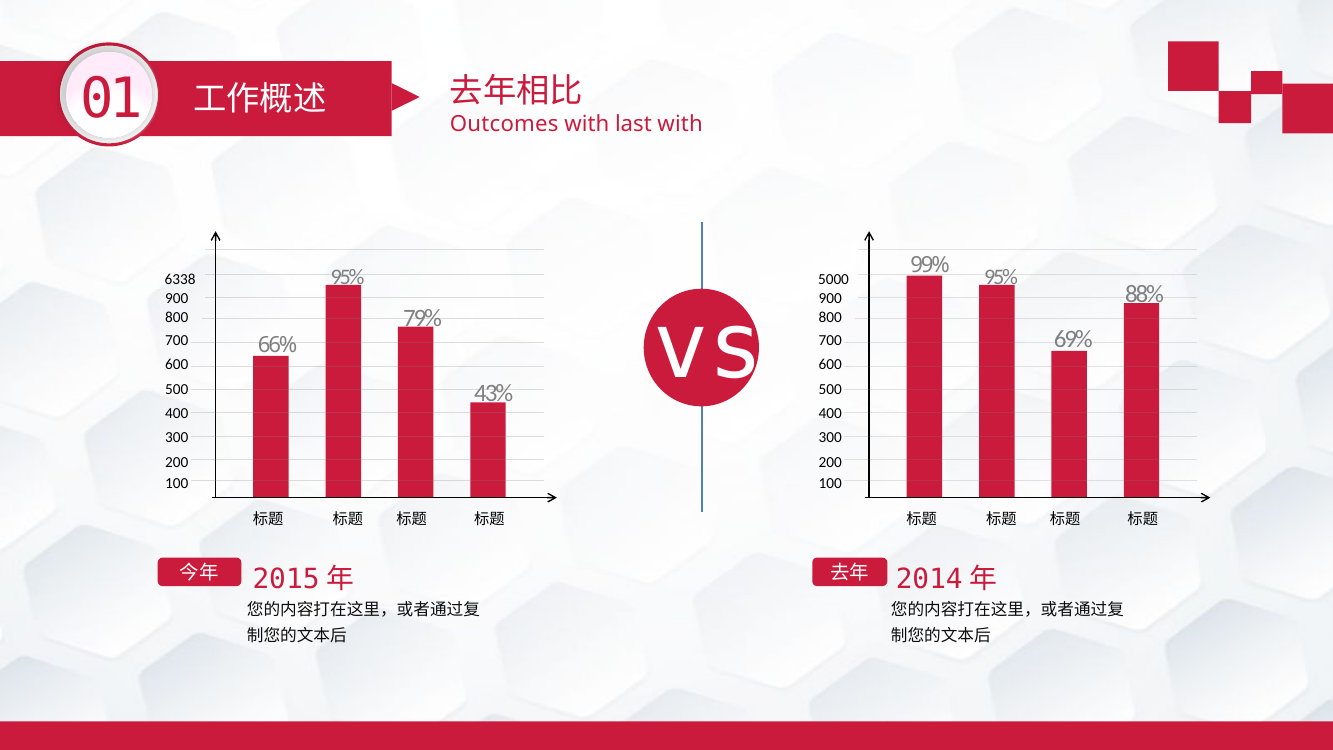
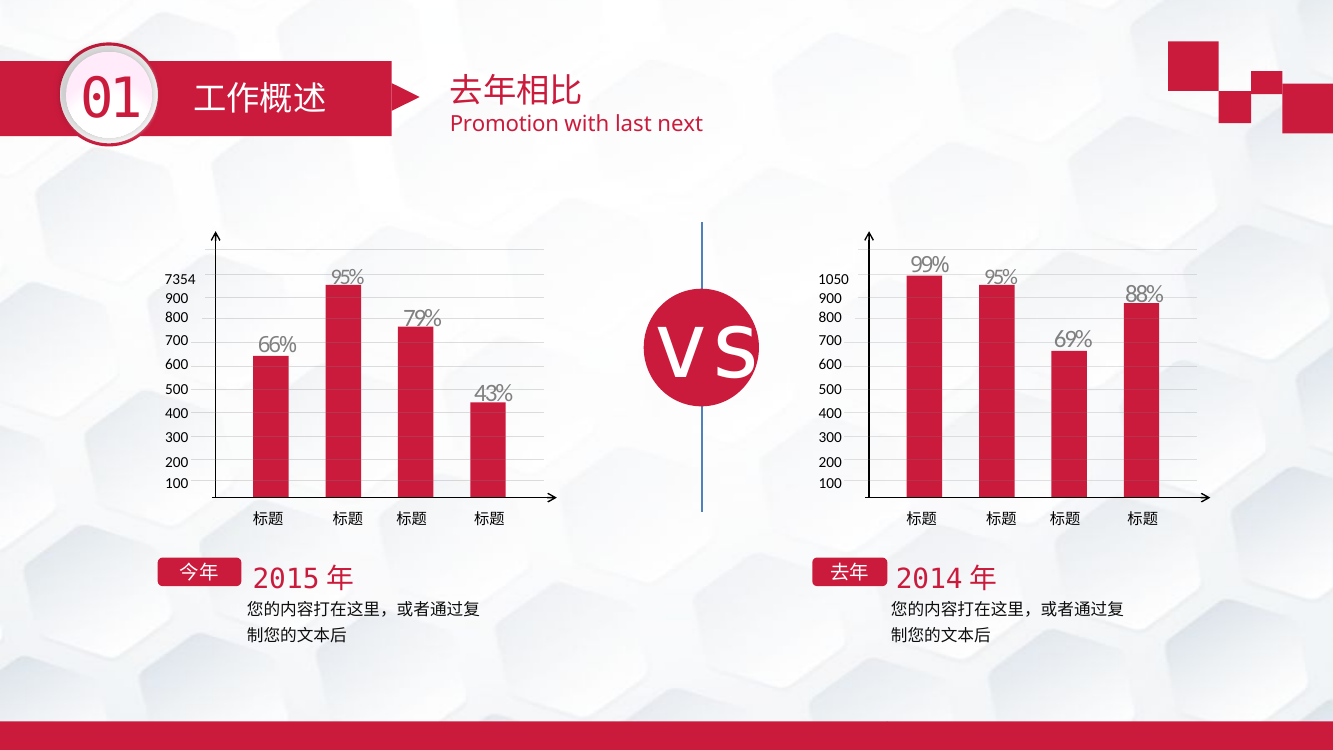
Outcomes: Outcomes -> Promotion (504, 124)
last with: with -> next (680, 124)
6338: 6338 -> 7354 (180, 279)
5000: 5000 -> 1050 (834, 279)
